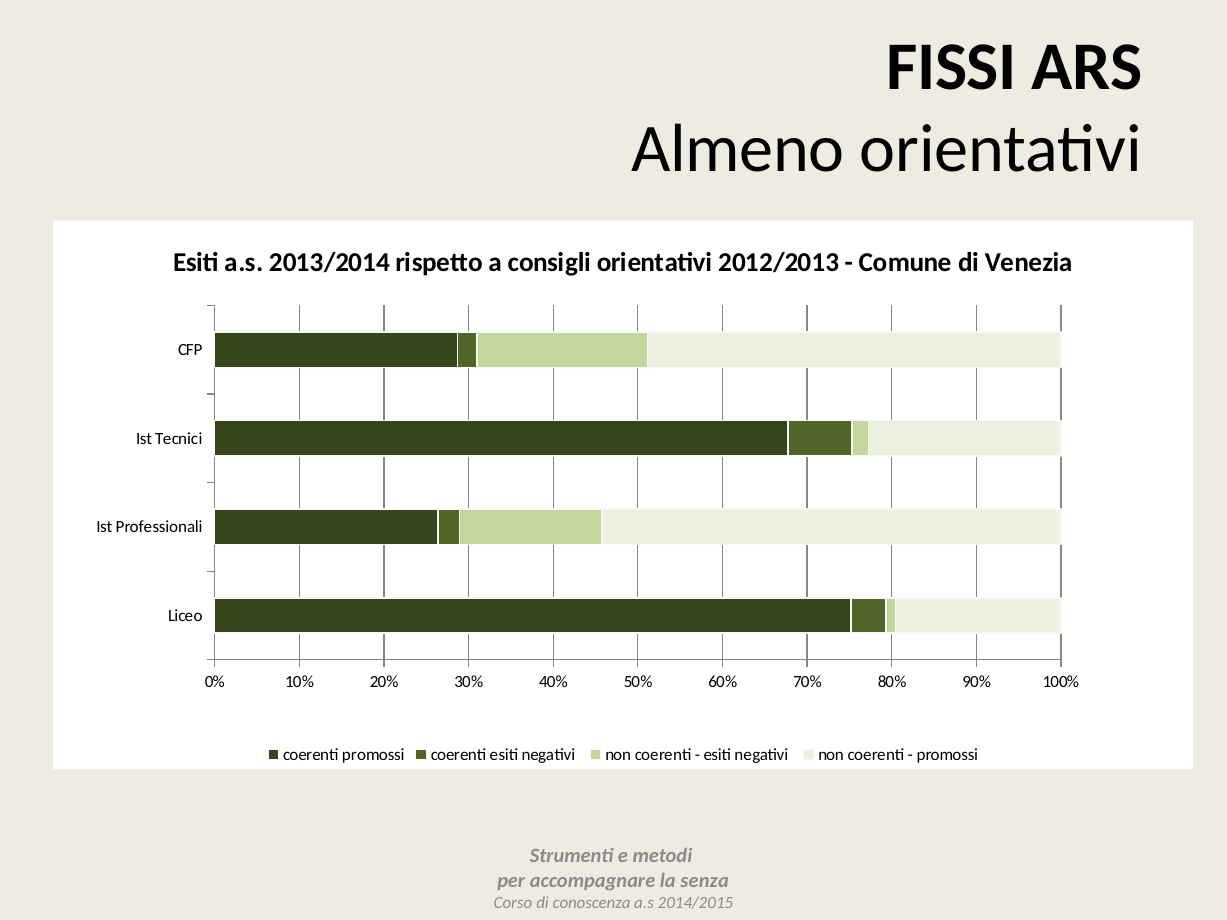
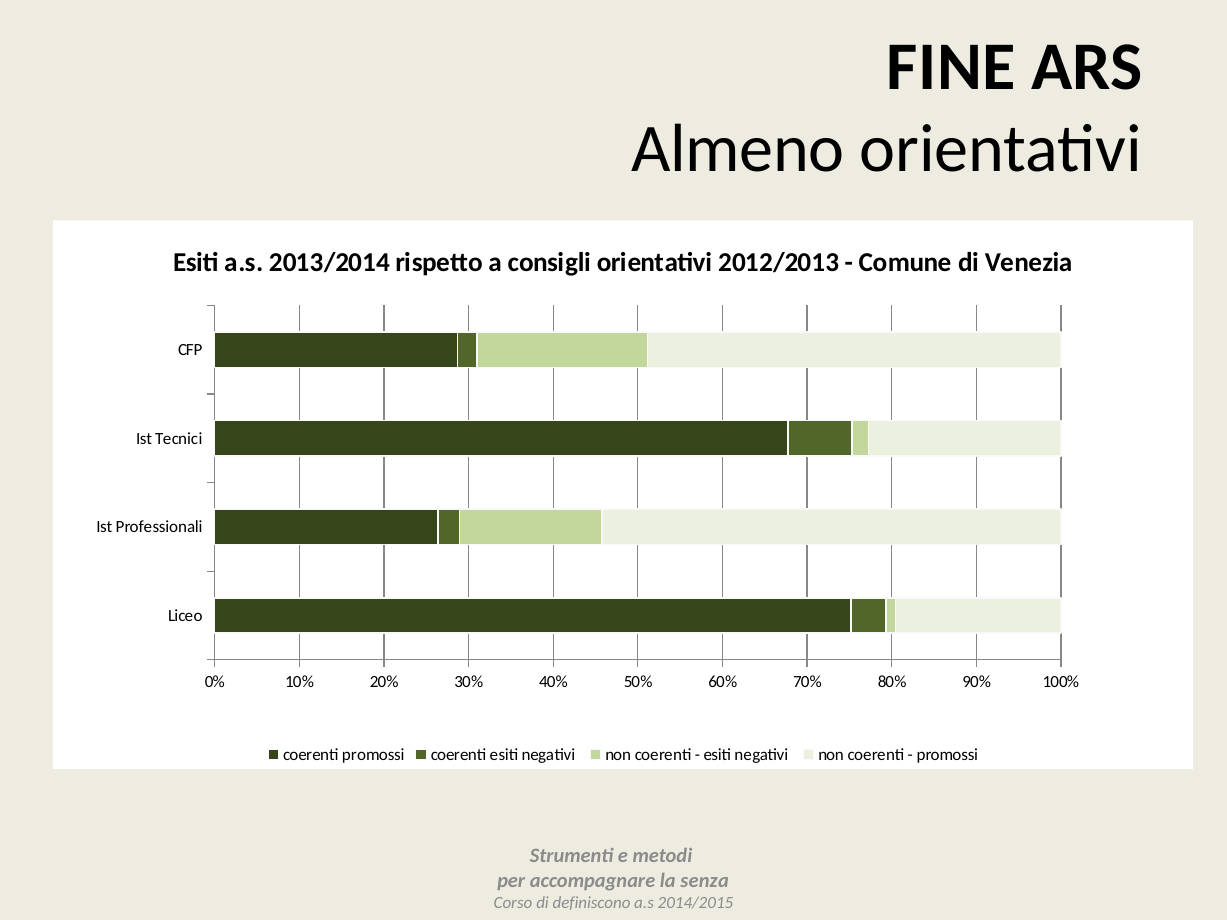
FISSI: FISSI -> FINE (951, 67)
conoscenza: conoscenza -> definiscono (592, 903)
